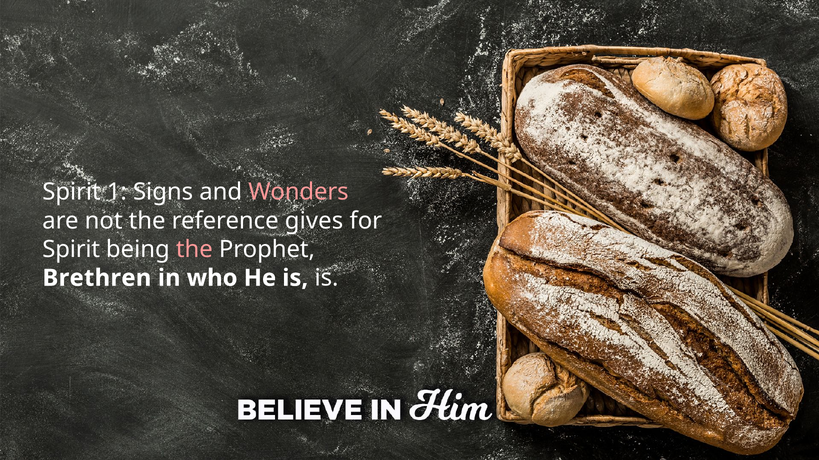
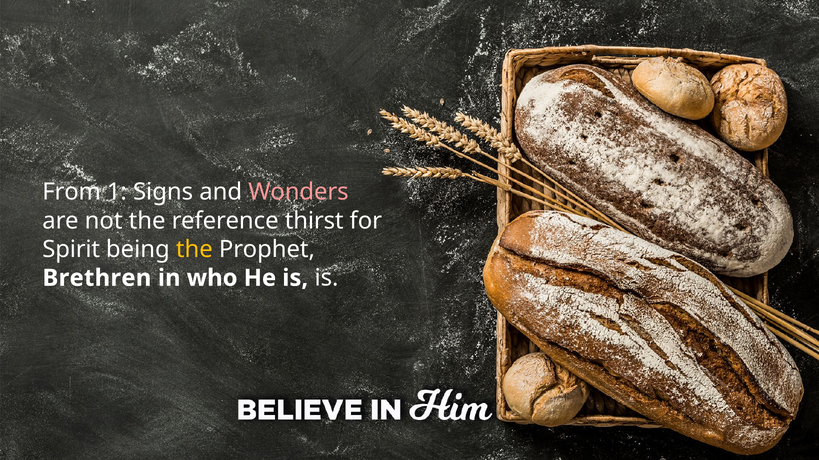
Spirit: Spirit -> From (72, 192)
gives: gives -> thirst (314, 221)
the colour: pink -> yellow (194, 250)
